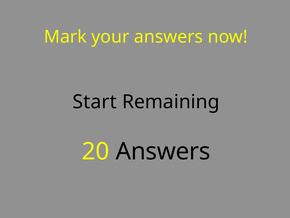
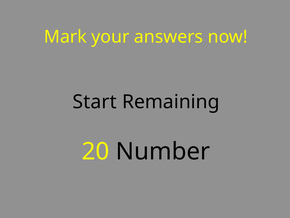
20 Answers: Answers -> Number (163, 151)
